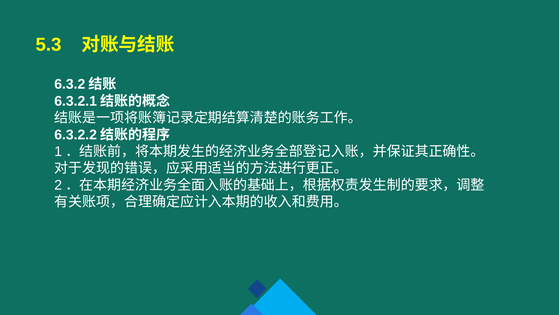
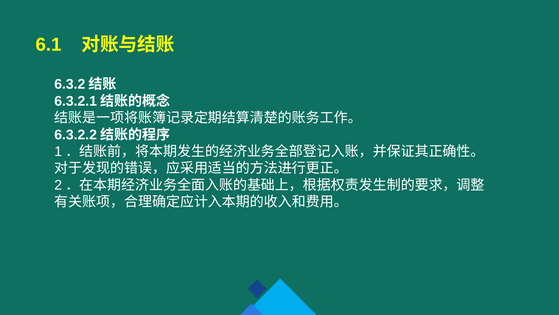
5.3: 5.3 -> 6.1 (48, 45)
